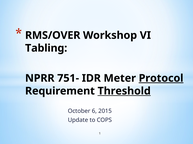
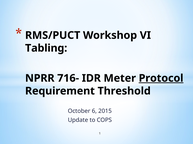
RMS/OVER: RMS/OVER -> RMS/PUCT (53, 35)
751-: 751- -> 716- (68, 79)
Threshold underline: present -> none (124, 91)
